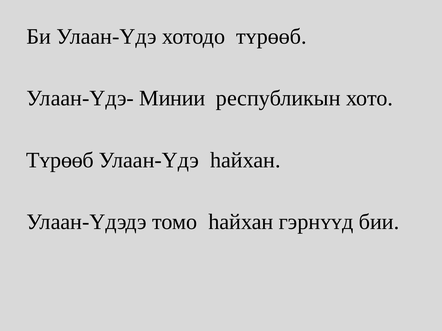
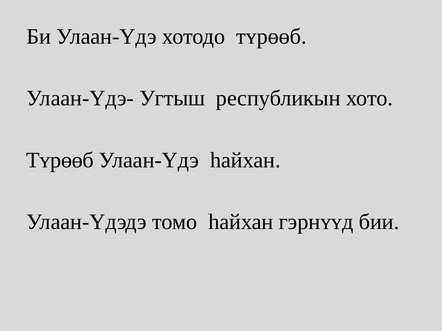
Минии: Минии -> Угтыш (172, 98)
